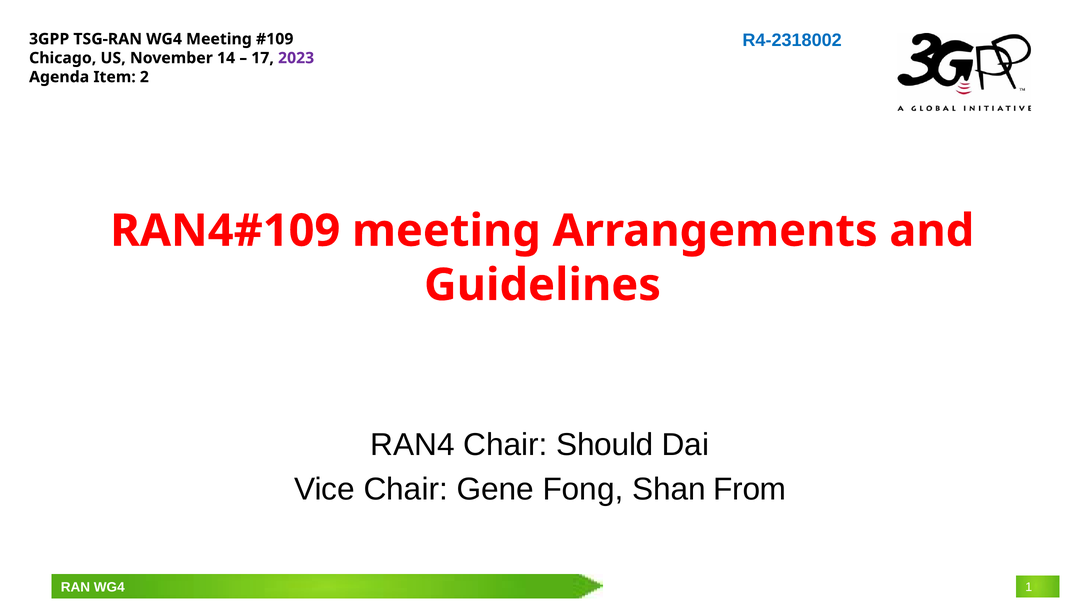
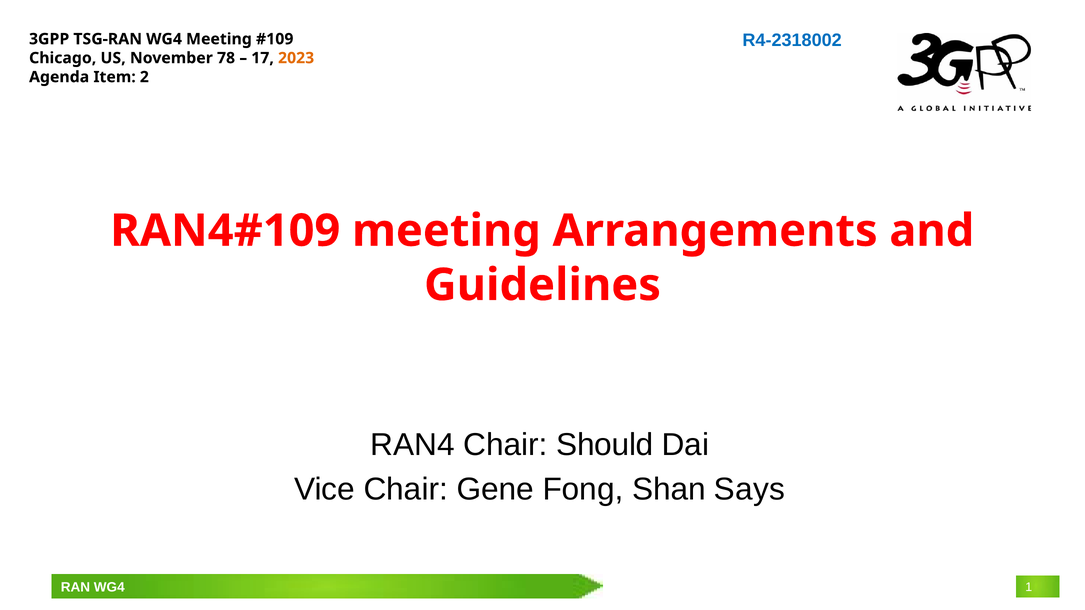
14: 14 -> 78 (226, 58)
2023 colour: purple -> orange (296, 58)
From: From -> Says (750, 489)
